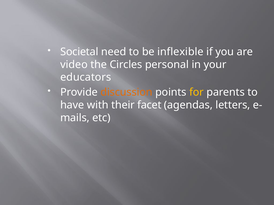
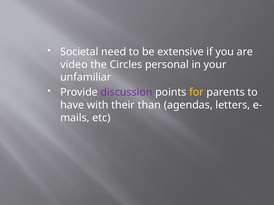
inflexible: inflexible -> extensive (180, 52)
educators: educators -> unfamiliar (86, 77)
discussion colour: orange -> purple (127, 92)
facet: facet -> than (149, 105)
